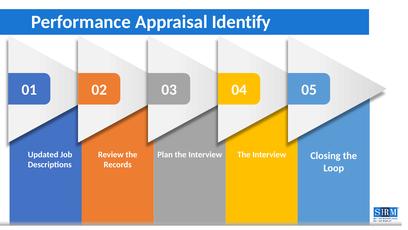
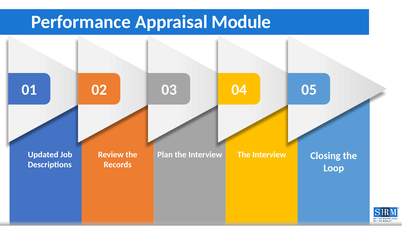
Identify: Identify -> Module (241, 22)
